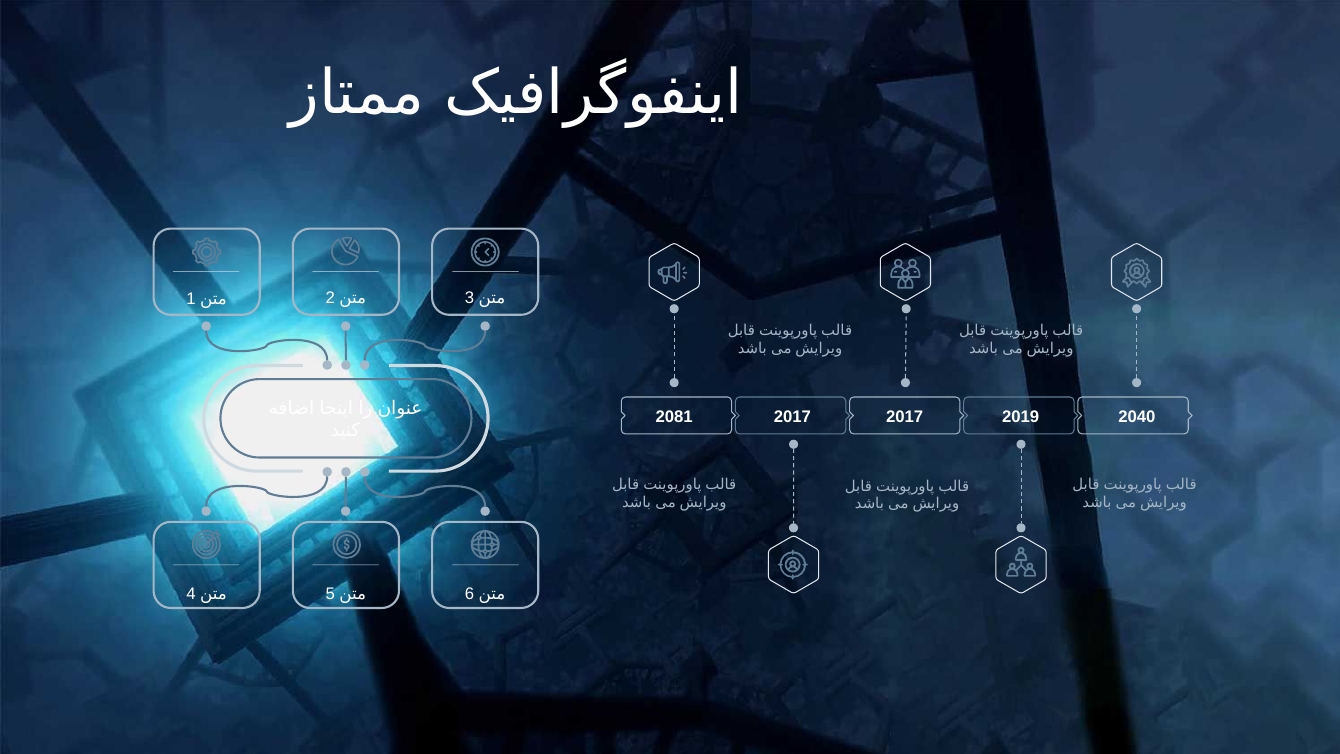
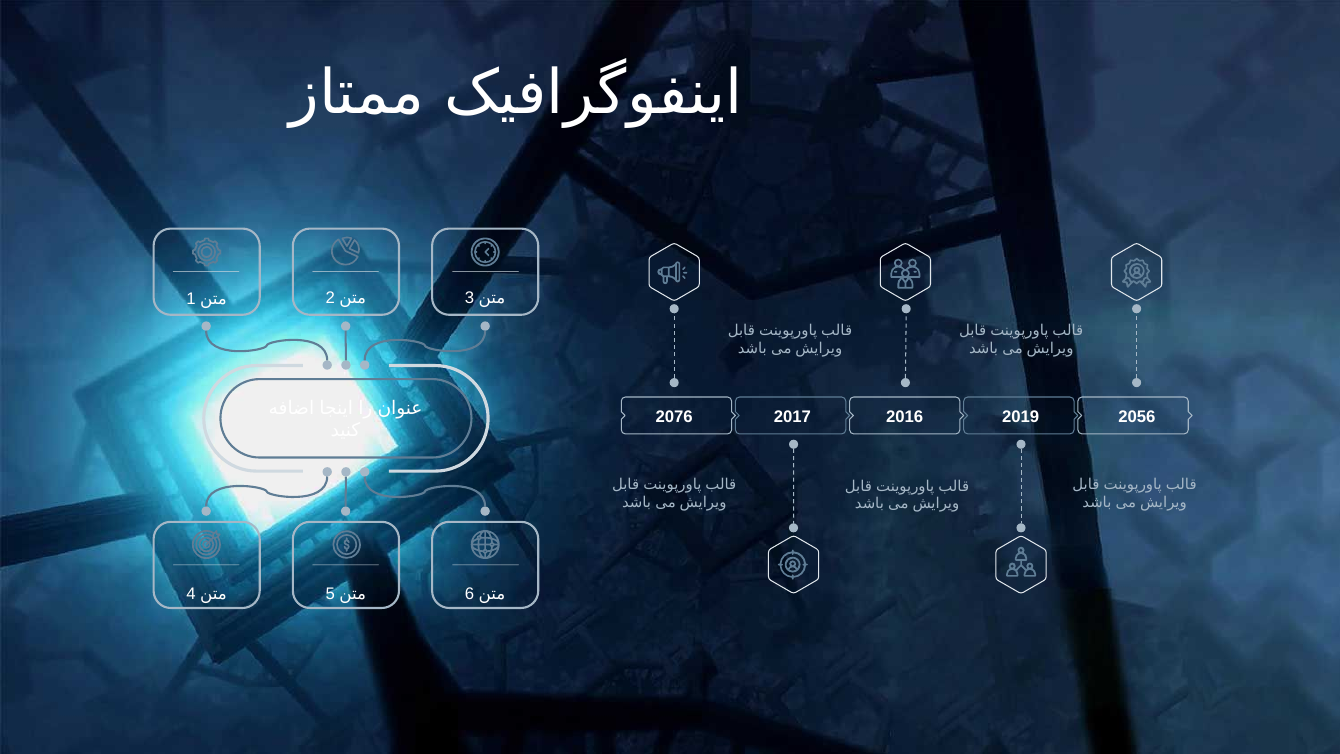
2081: 2081 -> 2076 (674, 417)
2017 2017: 2017 -> 2016 (905, 417)
2040: 2040 -> 2056 (1137, 417)
